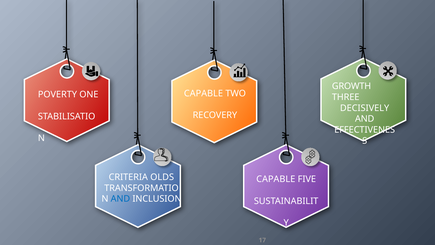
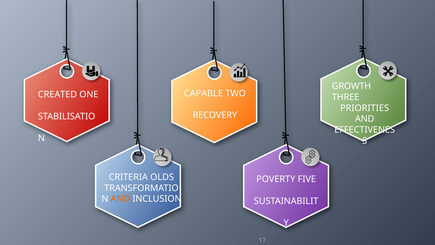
POVERTY: POVERTY -> CREATED (57, 95)
DECISIVELY: DECISIVELY -> PRIORITIES (365, 108)
CAPABLE: CAPABLE -> POVERTY (276, 179)
AND colour: blue -> orange (120, 199)
